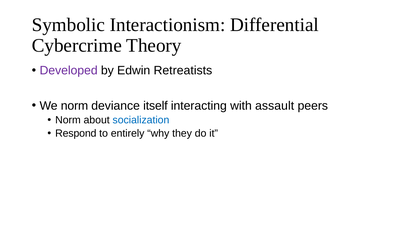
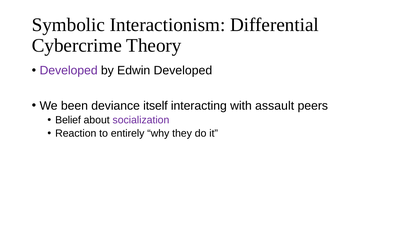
Edwin Retreatists: Retreatists -> Developed (183, 71)
We norm: norm -> been (74, 105)
Norm: Norm -> Belief (68, 120)
socialization colour: blue -> purple (141, 120)
Respond: Respond -> Reaction (76, 133)
